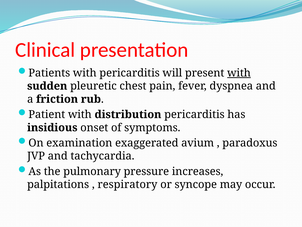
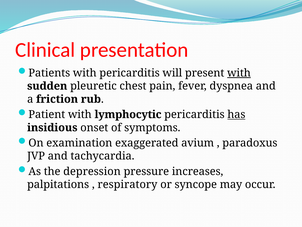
distribution: distribution -> lymphocytic (128, 114)
has underline: none -> present (236, 114)
pulmonary: pulmonary -> depression (92, 171)
